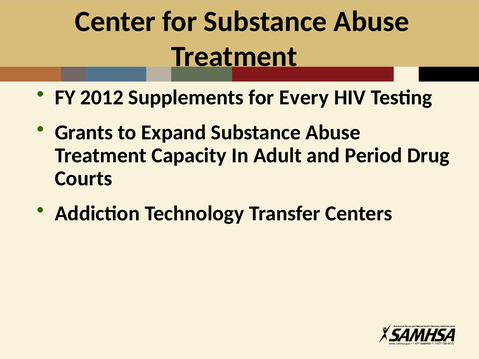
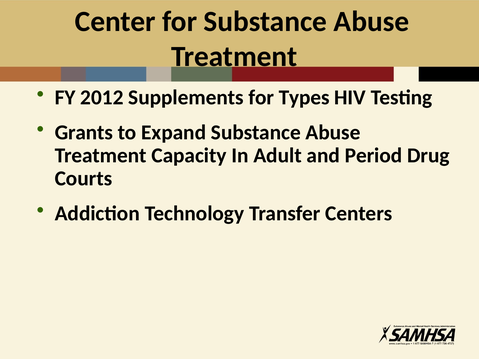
Every: Every -> Types (304, 98)
